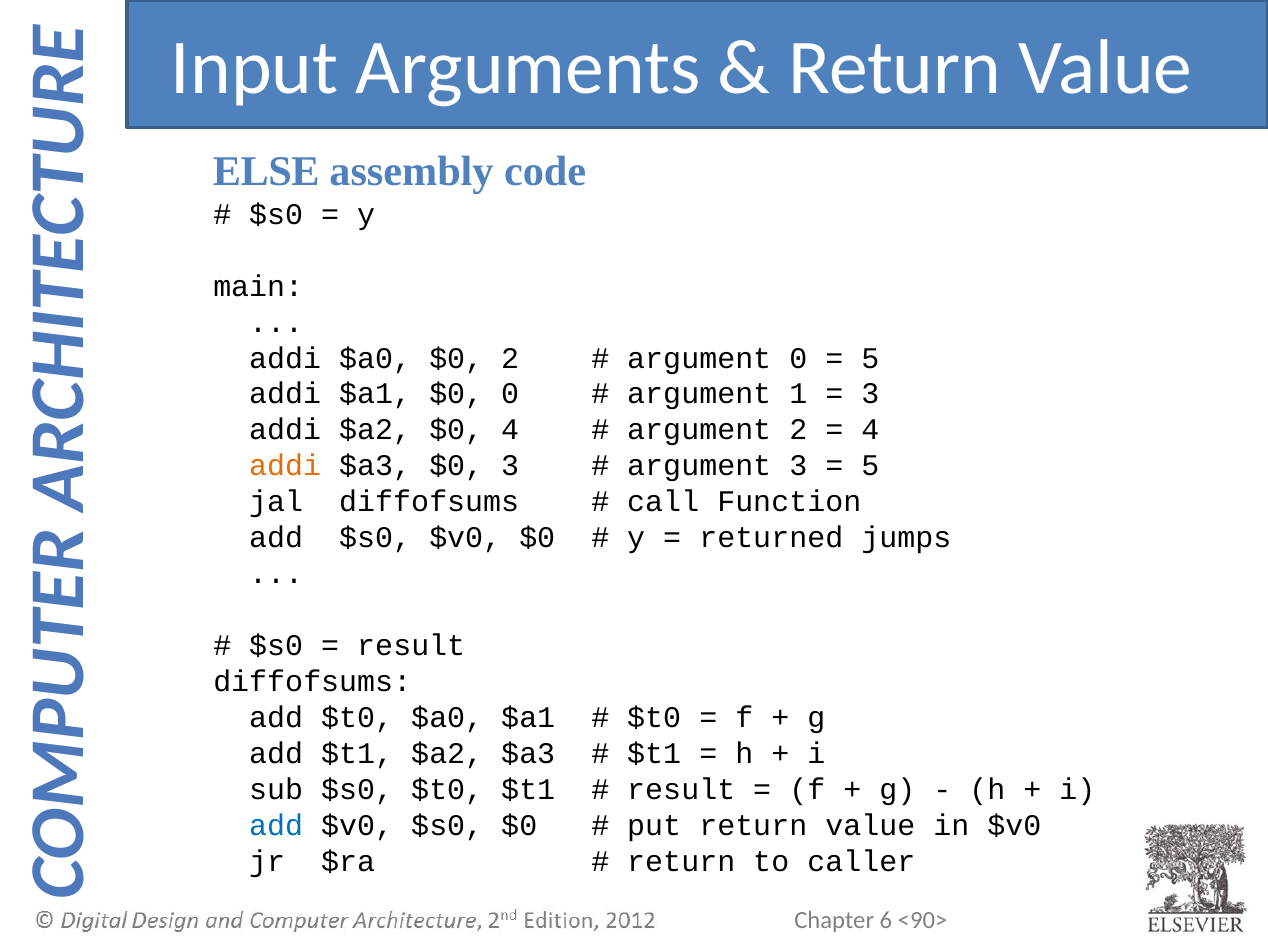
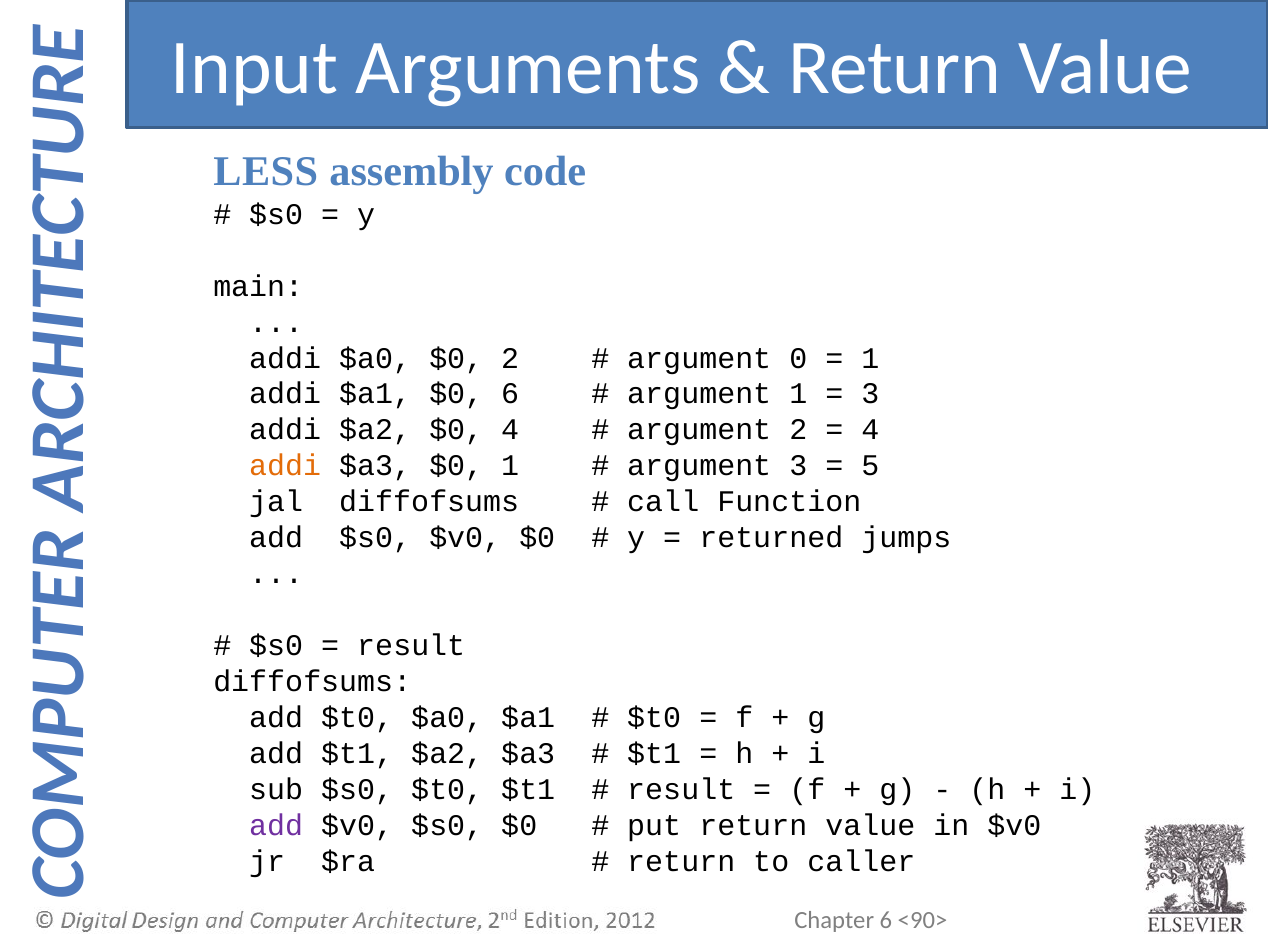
ELSE: ELSE -> LESS (266, 172)
5: 5 -> 1 (870, 358)
$0 0: 0 -> 6 (510, 394)
$0 3: 3 -> 1 (510, 466)
add colour: blue -> purple (276, 825)
